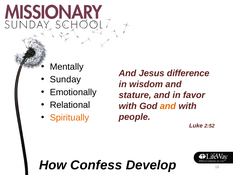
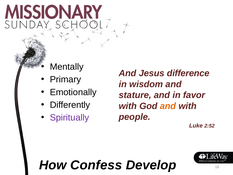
Sunday: Sunday -> Primary (65, 79)
Relational: Relational -> Differently (70, 105)
Spiritually colour: orange -> purple (69, 117)
